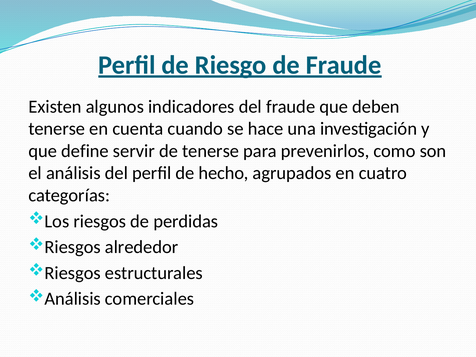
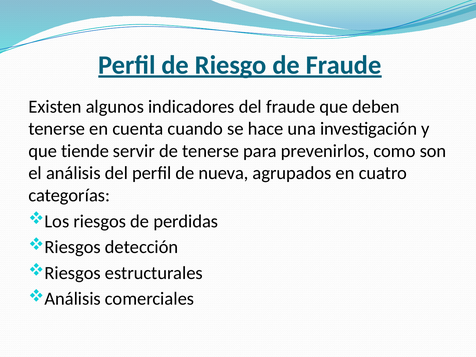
define: define -> tiende (85, 151)
hecho: hecho -> nueva (224, 173)
alrededor: alrededor -> detección (142, 247)
